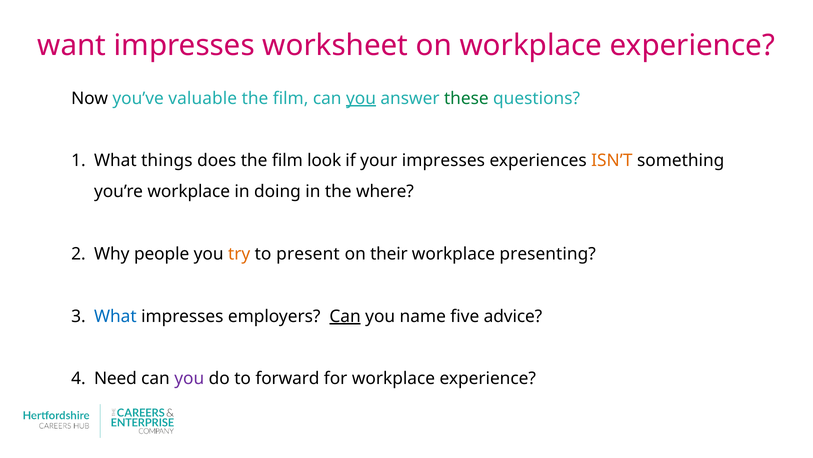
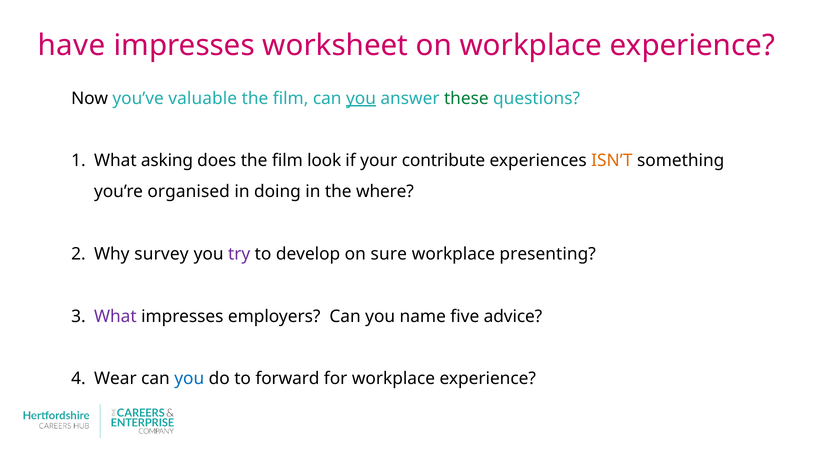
want: want -> have (72, 45)
things: things -> asking (167, 160)
your impresses: impresses -> contribute (443, 160)
you’re workplace: workplace -> organised (189, 191)
people: people -> survey (162, 254)
try colour: orange -> purple (239, 254)
present: present -> develop (308, 254)
their: their -> sure (389, 254)
What colour: blue -> purple (115, 316)
Can underline: present -> none (345, 316)
Need: Need -> Wear (115, 378)
you colour: purple -> blue (189, 378)
